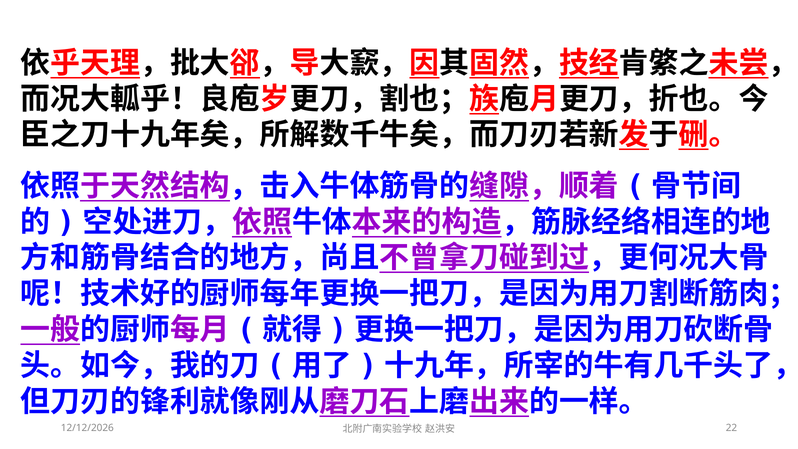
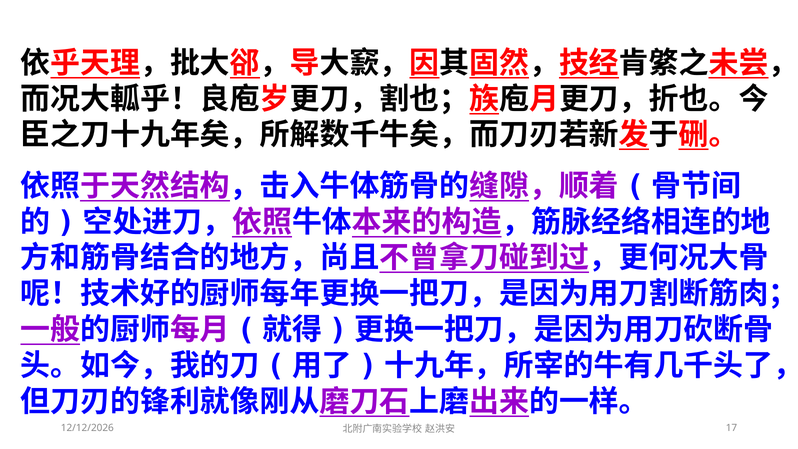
22: 22 -> 17 (731, 428)
